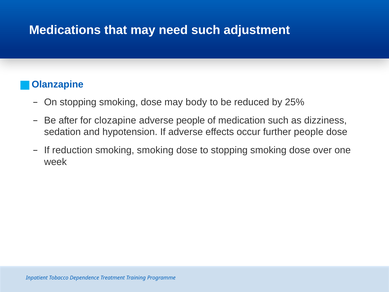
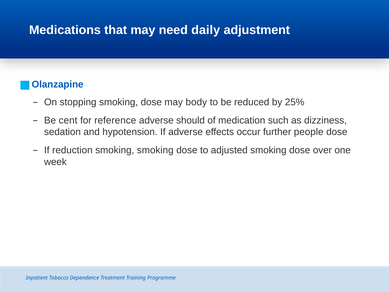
need such: such -> daily (206, 30)
after: after -> cent (68, 120)
clozapine: clozapine -> reference (115, 120)
adverse people: people -> should (191, 120)
to stopping: stopping -> adjusted (229, 150)
